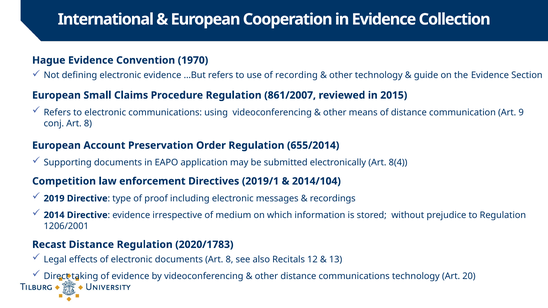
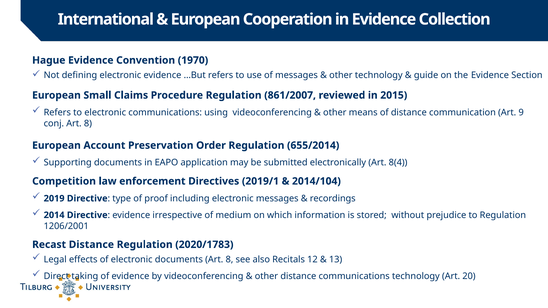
of recording: recording -> messages (296, 75)
